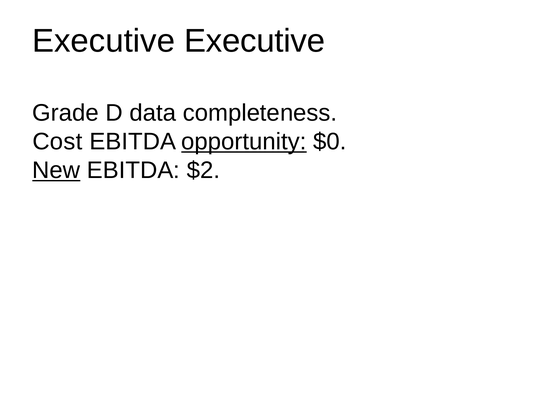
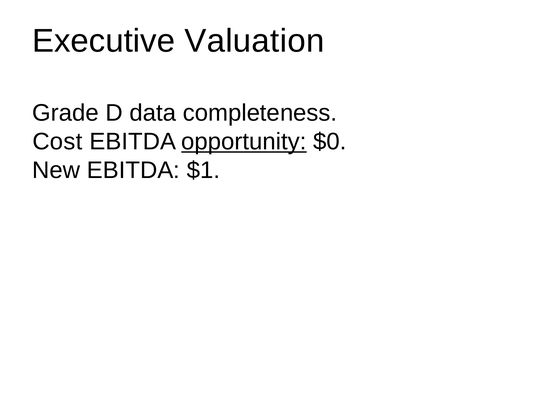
Executive Executive: Executive -> Valuation (254, 41)
New underline: present -> none (56, 171)
$2: $2 -> $1 (203, 171)
